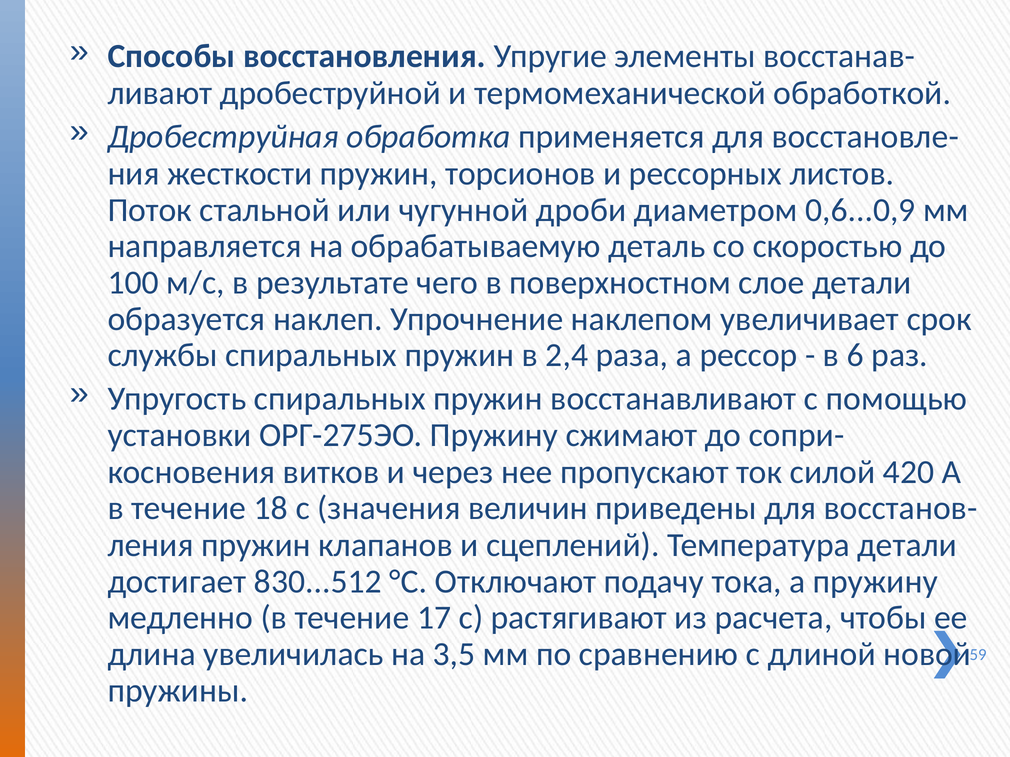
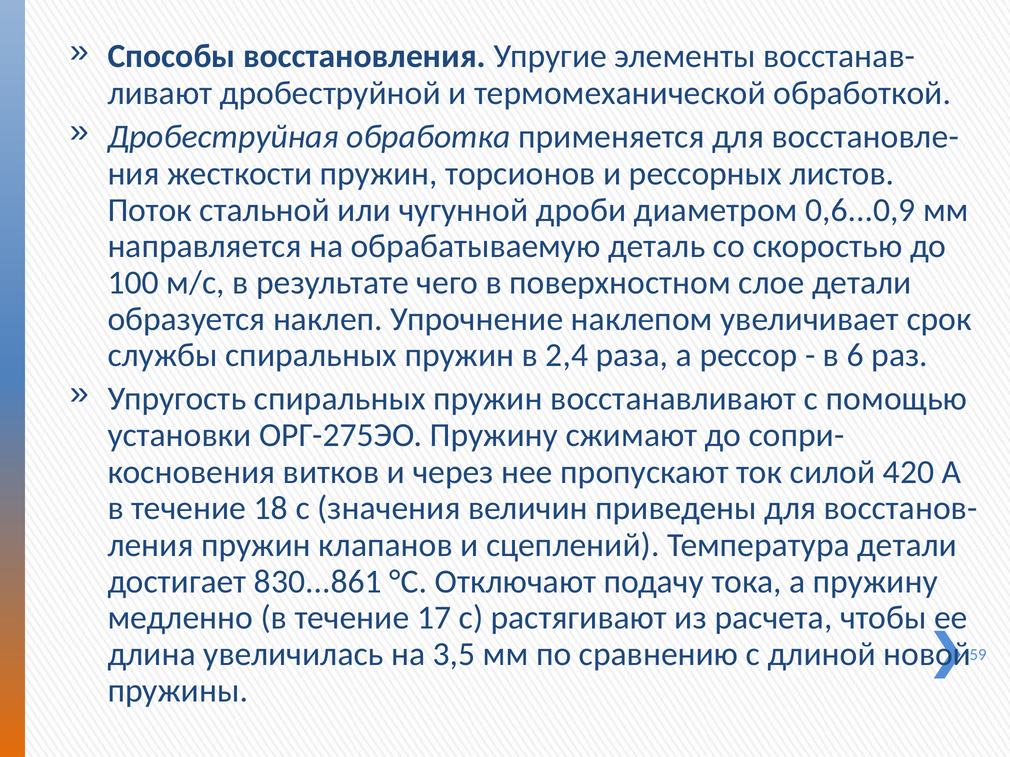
830...512: 830...512 -> 830...861 (318, 582)
